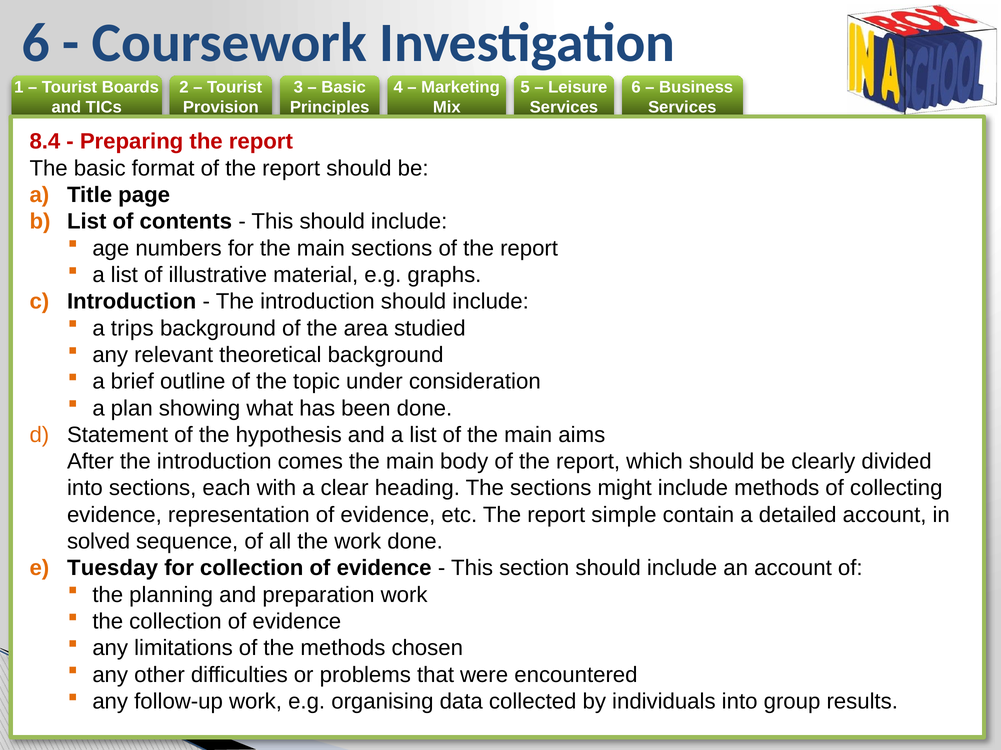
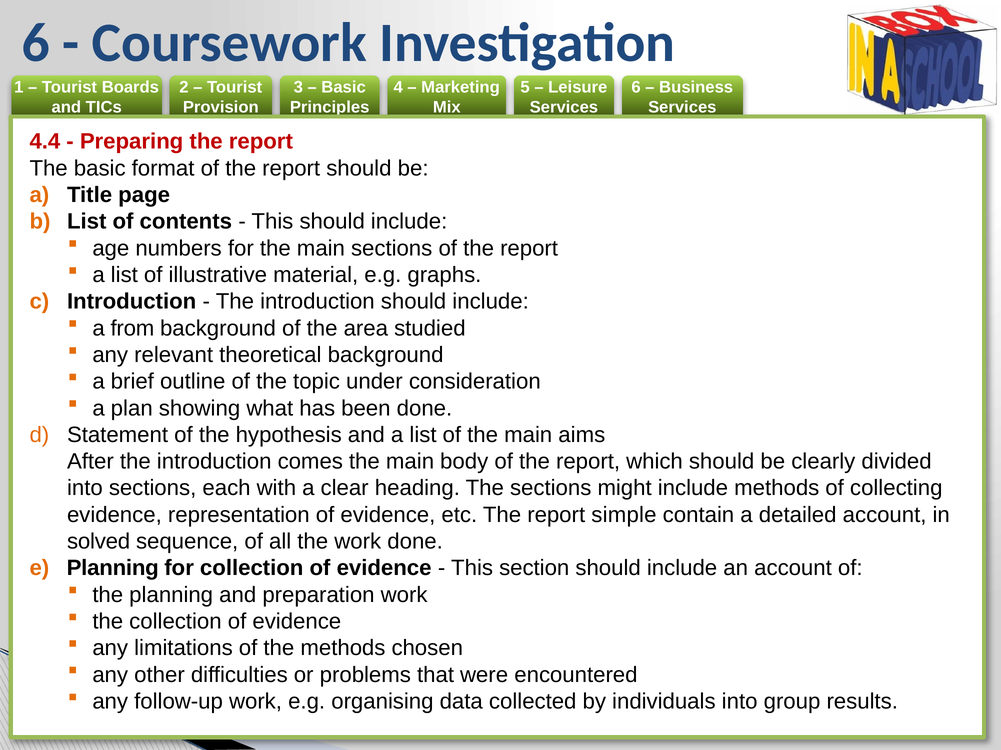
8.4: 8.4 -> 4.4 (45, 142)
trips: trips -> from (132, 329)
Tuesday: Tuesday -> Planning (113, 569)
